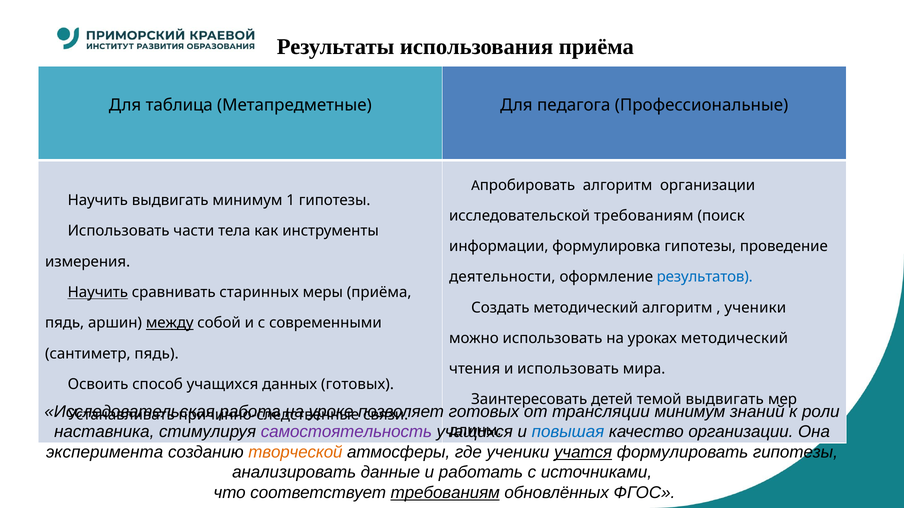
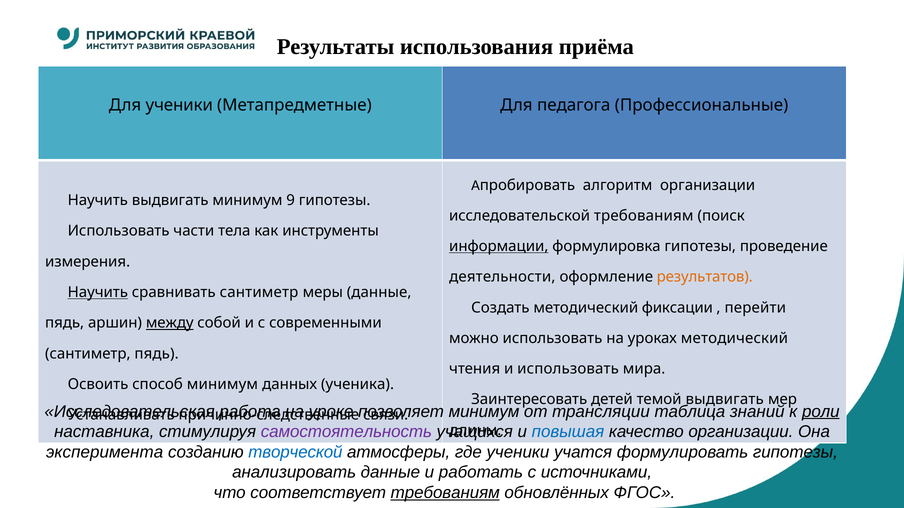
Для таблица: таблица -> ученики (179, 105)
1: 1 -> 9 (291, 201)
информации underline: none -> present (499, 247)
результатов colour: blue -> orange (705, 277)
сравнивать старинных: старинных -> сантиметр (259, 293)
меры приёма: приёма -> данные (379, 293)
методический алгоритм: алгоритм -> фиксации (677, 308)
ученики: ученики -> перейти (755, 308)
способ учащихся: учащихся -> минимум (222, 385)
данных готовых: готовых -> ученика (358, 385)
готовых: готовых -> минимум (484, 412)
минимум: минимум -> таблица (690, 412)
роли underline: none -> present (821, 412)
творческой colour: orange -> blue (295, 453)
учатся underline: present -> none (583, 453)
